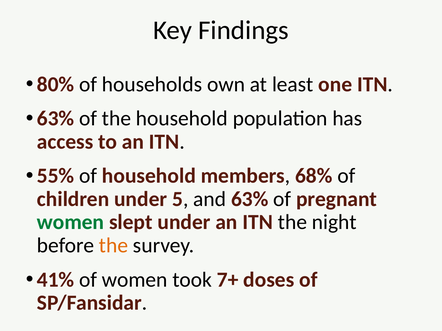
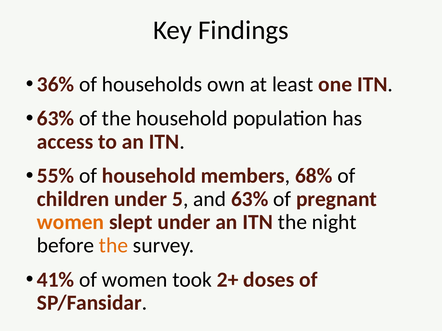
80%: 80% -> 36% (56, 84)
women colour: green -> orange (71, 223)
7+: 7+ -> 2+ (228, 280)
